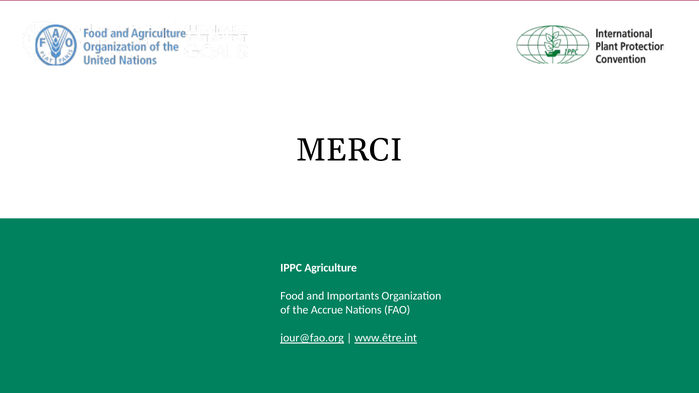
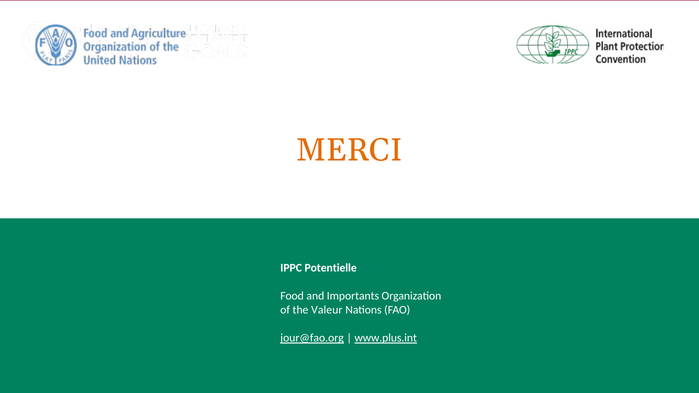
MERCI colour: black -> orange (349, 150)
Agriculture: Agriculture -> Potentielle (331, 268)
Accrue: Accrue -> Valeur (327, 310)
www.être.int: www.être.int -> www.plus.int (386, 338)
